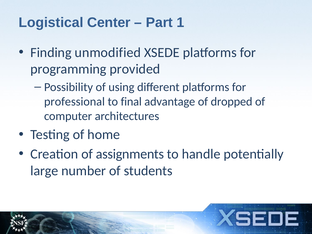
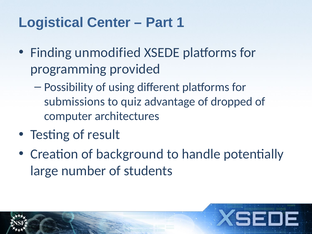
professional: professional -> submissions (74, 102)
final: final -> quiz (131, 102)
home: home -> result (104, 135)
assignments: assignments -> background (130, 154)
